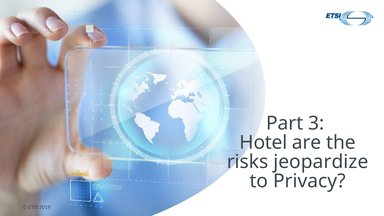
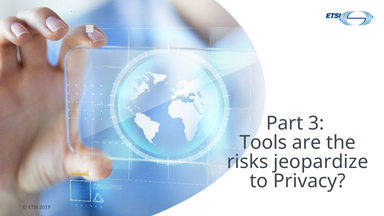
Hotel: Hotel -> Tools (263, 143)
